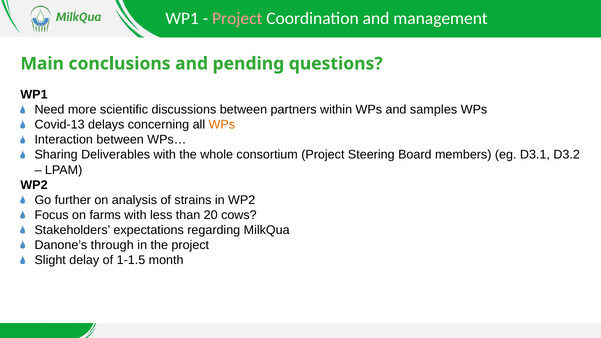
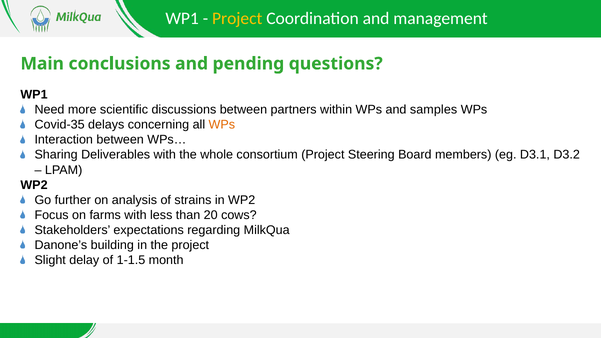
Project colour: pink -> yellow (237, 19)
Covid-13: Covid-13 -> Covid-35 (60, 125)
through: through -> building (112, 245)
